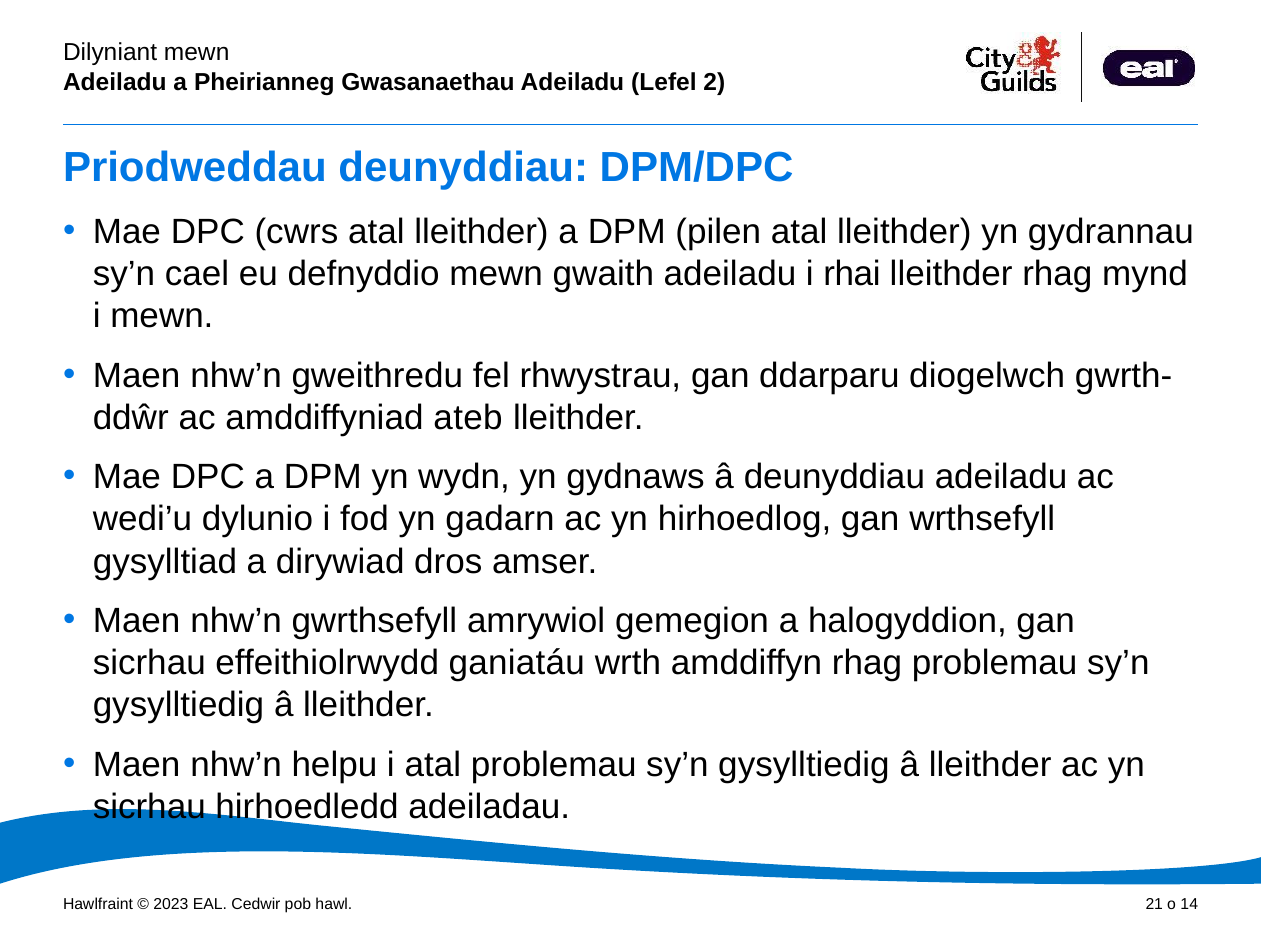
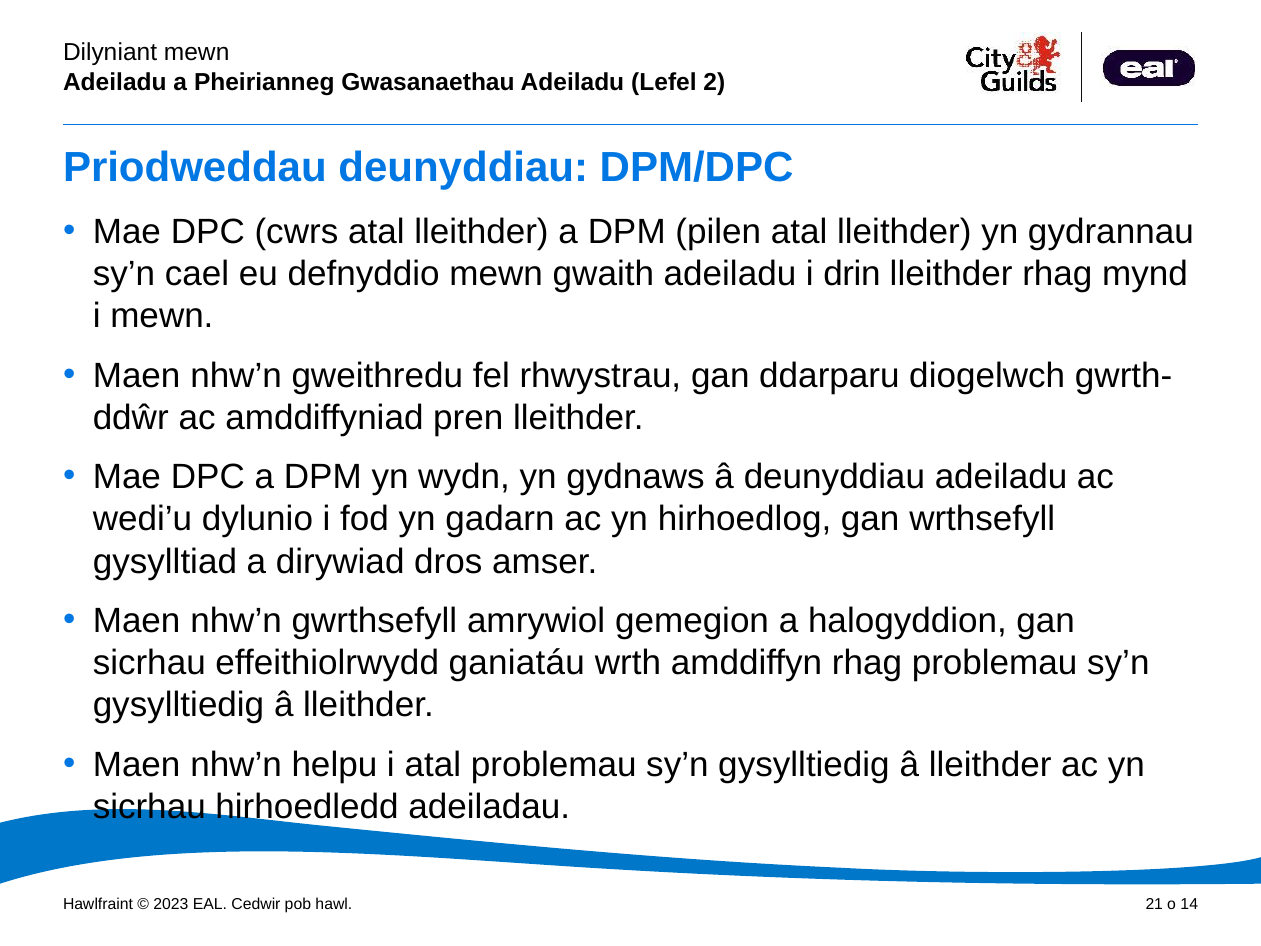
rhai: rhai -> drin (852, 274)
ateb: ateb -> pren (468, 418)
